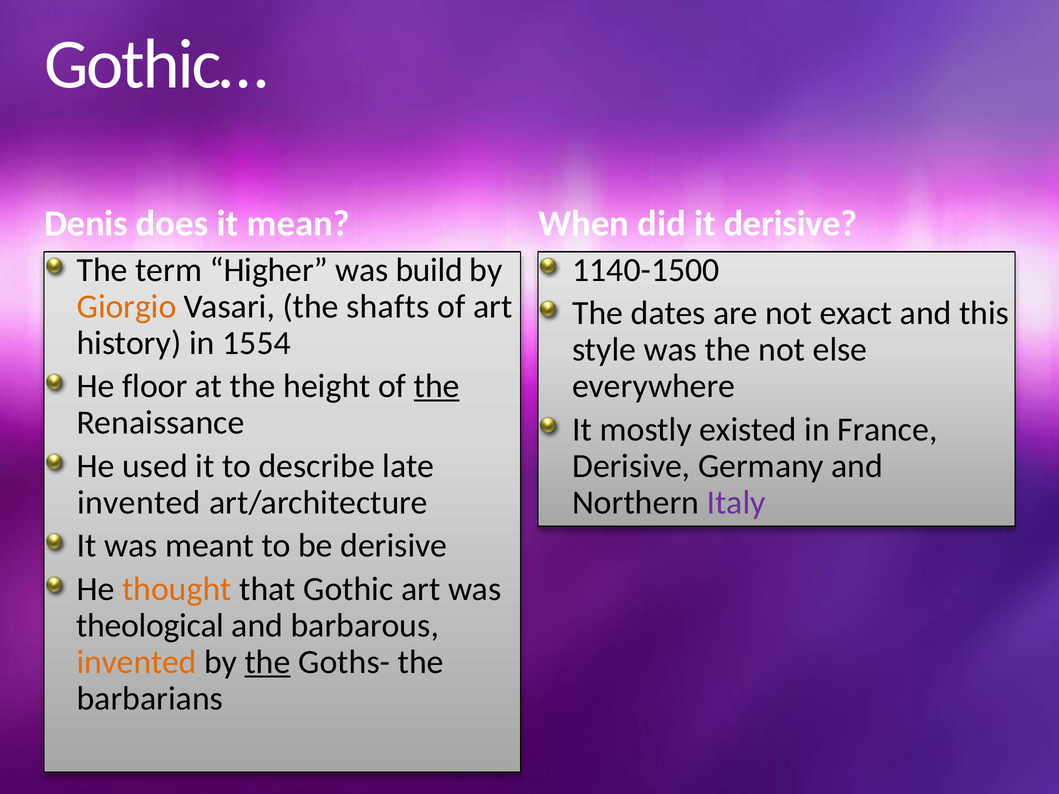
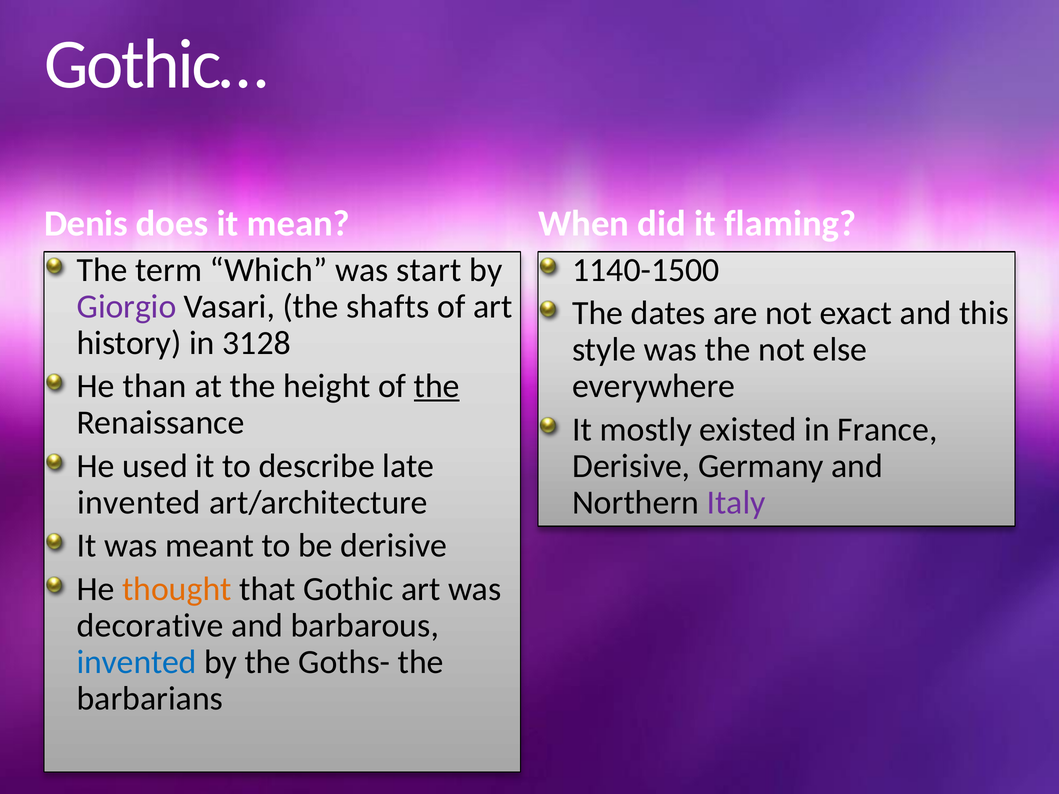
it derisive: derisive -> flaming (790, 224)
Higher: Higher -> Which (268, 270)
build: build -> start (429, 270)
Giorgio colour: orange -> purple (127, 306)
1554: 1554 -> 3128 (257, 343)
floor: floor -> than (155, 386)
theological: theological -> decorative (150, 626)
invented colour: orange -> blue (137, 662)
the underline: present -> none (268, 662)
